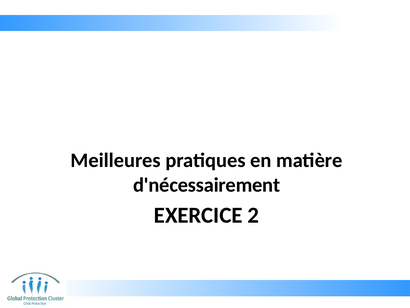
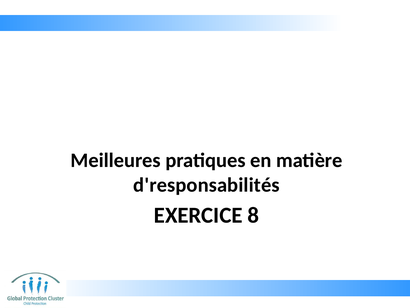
d'nécessairement: d'nécessairement -> d'responsabilités (206, 185)
2: 2 -> 8 (253, 215)
